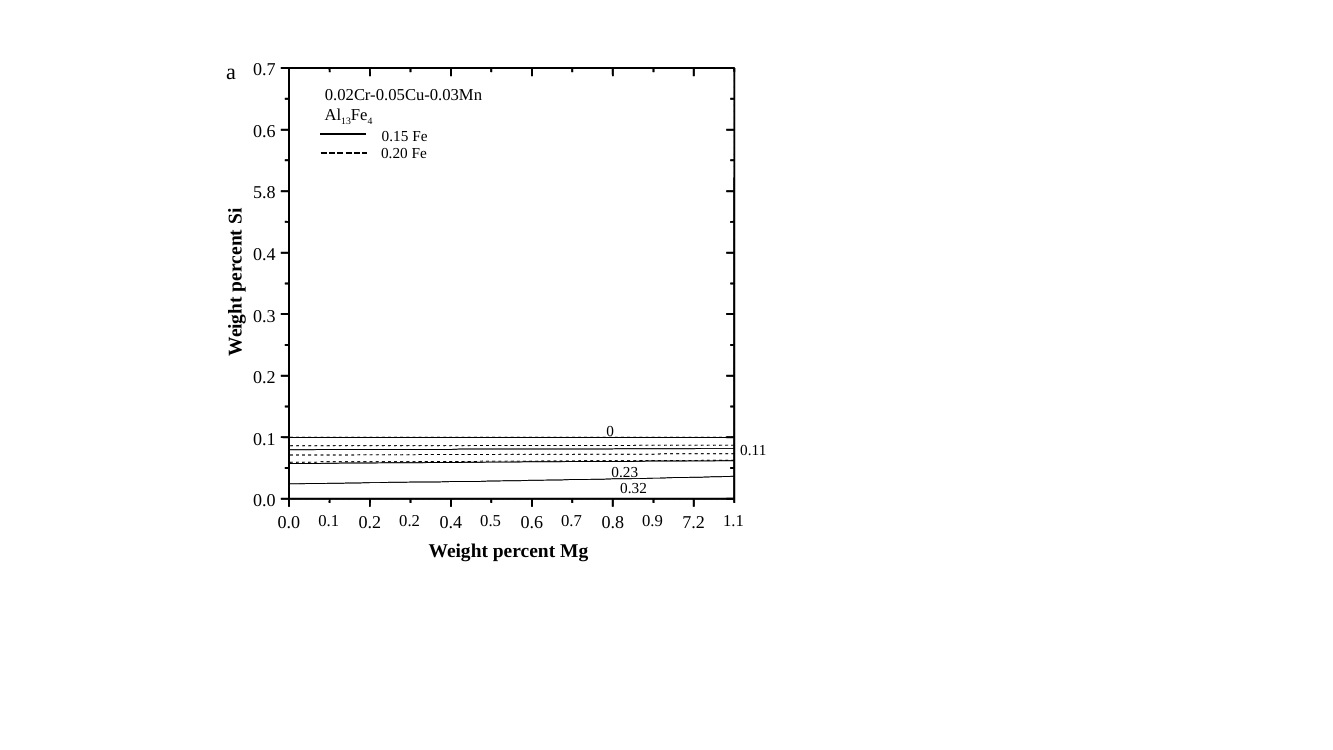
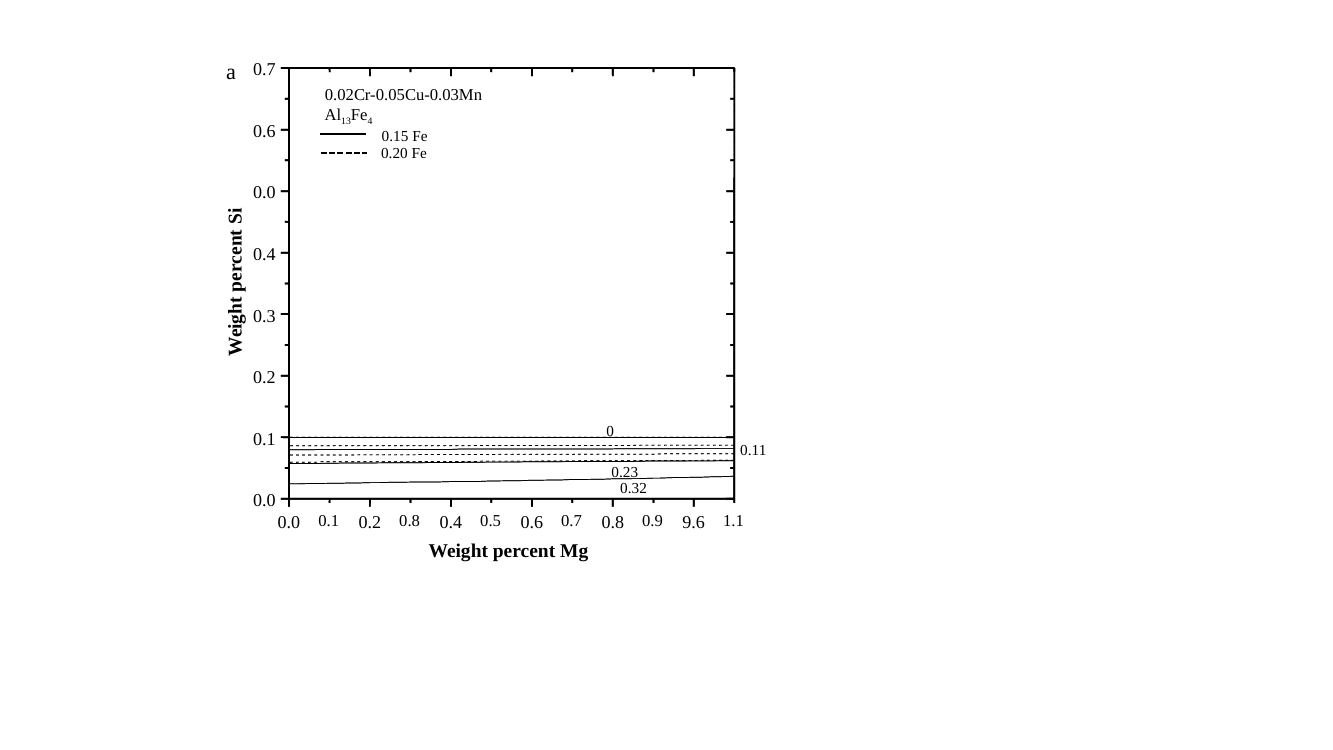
5.8: 5.8 -> 0.0 (264, 193)
0.2: 0.2 -> 0.8 (410, 521)
7.2: 7.2 -> 9.6 (694, 522)
